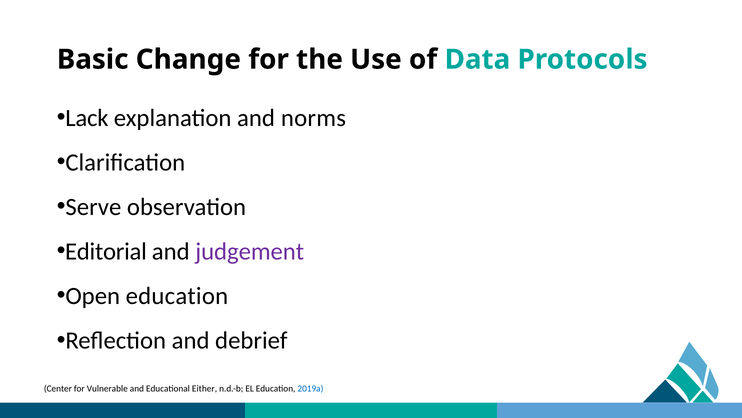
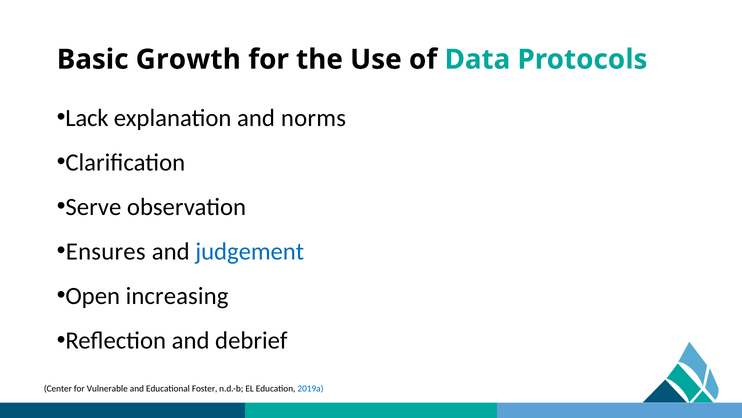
Change: Change -> Growth (188, 59)
Editorial: Editorial -> Ensures (106, 251)
judgement colour: purple -> blue (250, 251)
Open education: education -> increasing (177, 296)
Either: Either -> Foster (205, 388)
